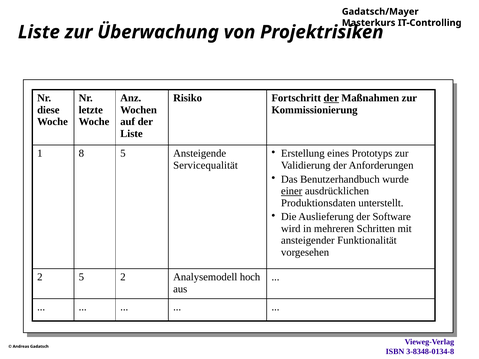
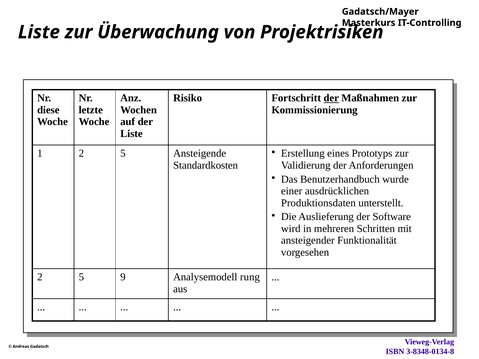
1 8: 8 -> 2 (81, 154)
Servicequalität: Servicequalität -> Standardkosten (206, 165)
einer underline: present -> none (292, 191)
5 2: 2 -> 9 (123, 277)
hoch: hoch -> rung (250, 277)
